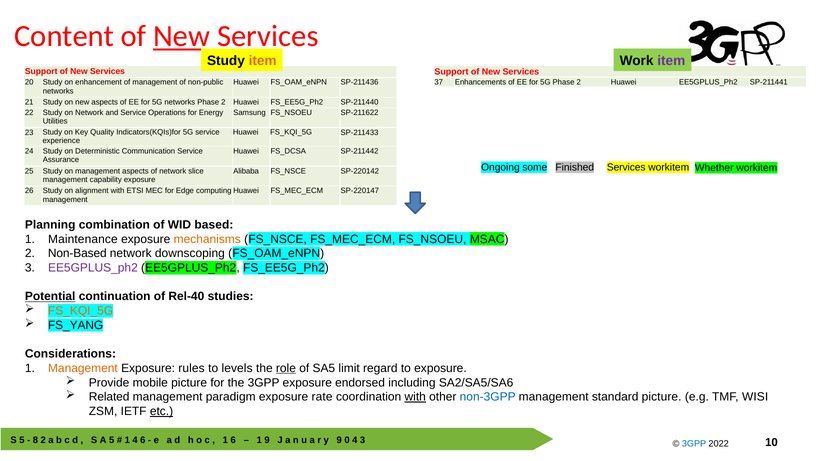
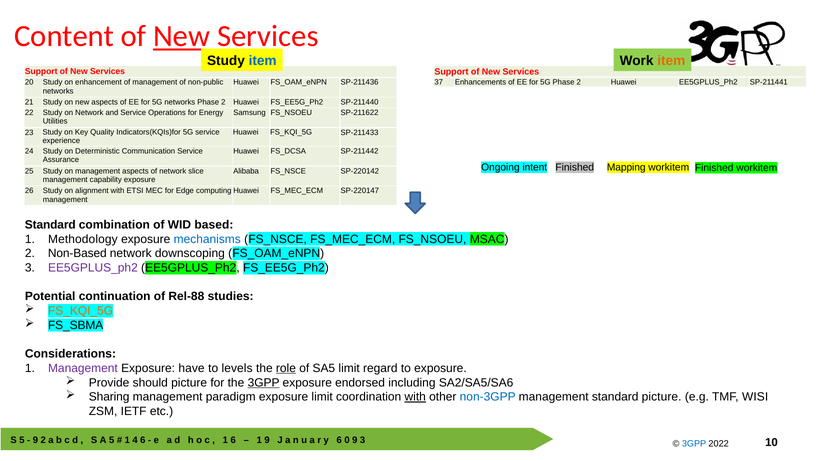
item colour: orange -> blue (263, 61)
item colour: purple -> orange (671, 61)
some: some -> intent (535, 167)
Finished Services: Services -> Mapping (626, 167)
workitem Whether: Whether -> Finished (714, 168)
Planning: Planning -> Standard (50, 225)
Maintenance: Maintenance -> Methodology (83, 239)
mechanisms colour: orange -> blue (207, 239)
Potential underline: present -> none (50, 296)
Rel-40: Rel-40 -> Rel-88 (186, 296)
FS_YANG: FS_YANG -> FS_SBMA (76, 325)
Management colour: orange -> purple (83, 368)
rules: rules -> have (192, 368)
mobile: mobile -> should (150, 382)
3GPP underline: none -> present (264, 382)
Related: Related -> Sharing (109, 397)
exposure rate: rate -> limit (322, 397)
etc underline: present -> none (162, 411)
8: 8 -> 9 (35, 440)
9: 9 -> 6 (339, 440)
4: 4 -> 9 (355, 440)
